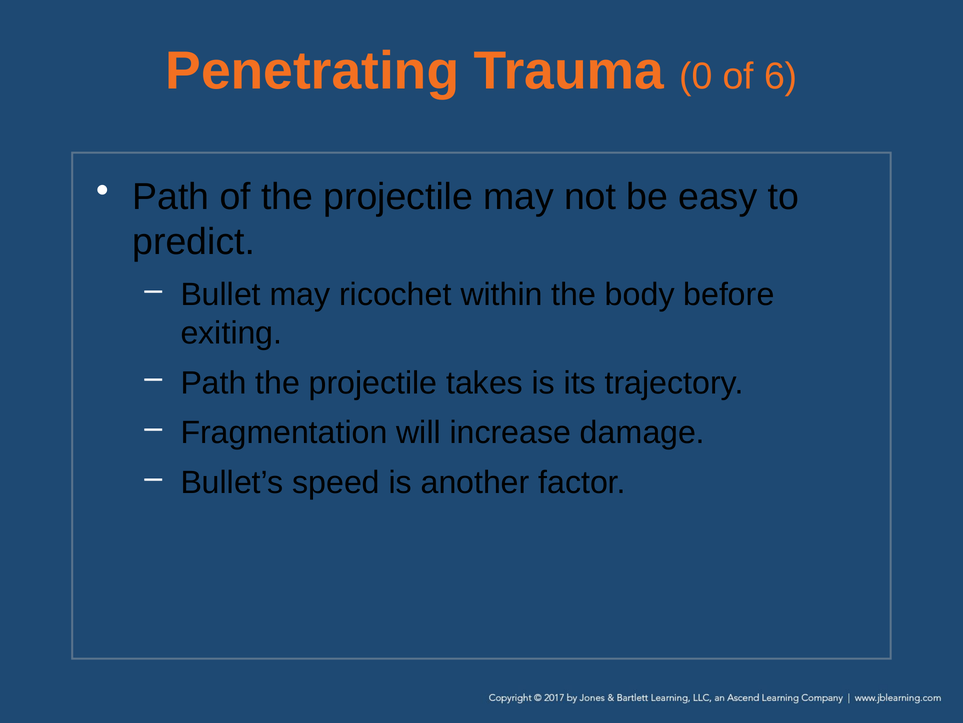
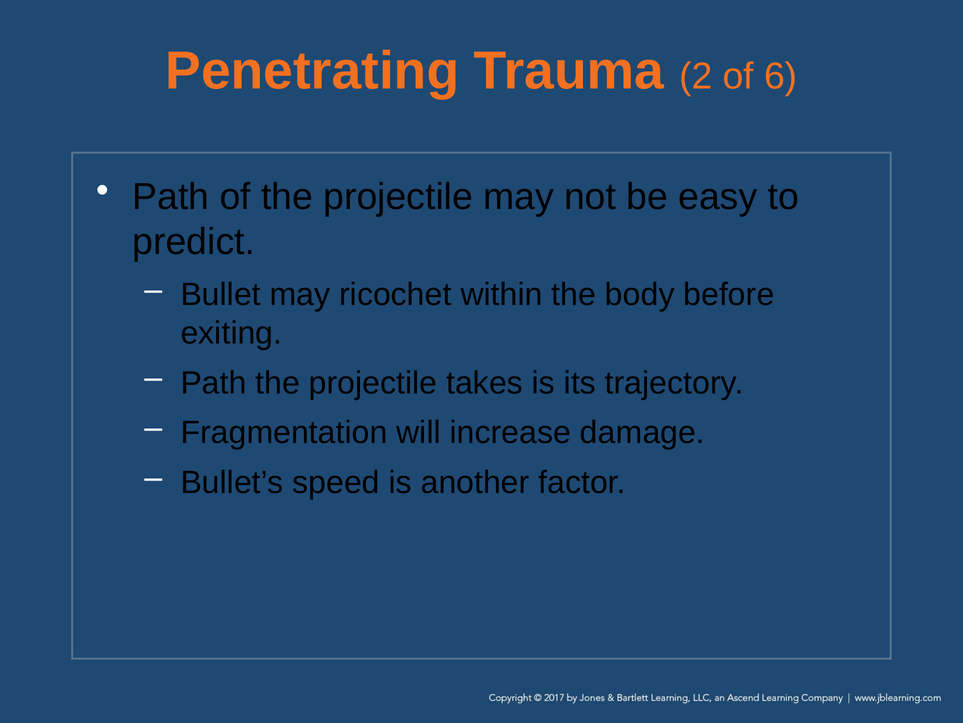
0: 0 -> 2 (696, 76)
